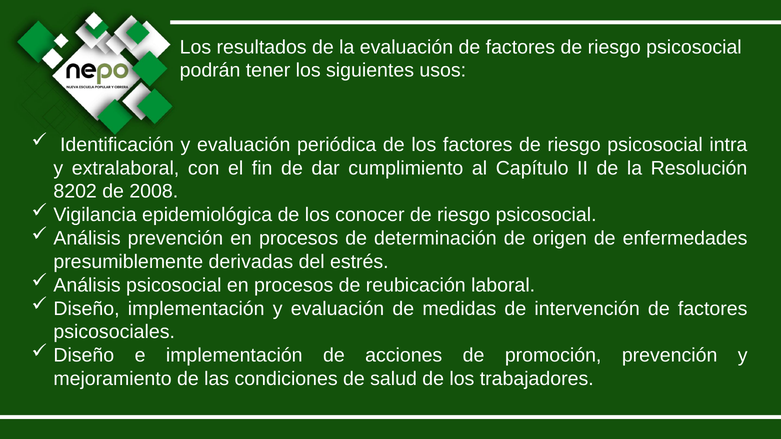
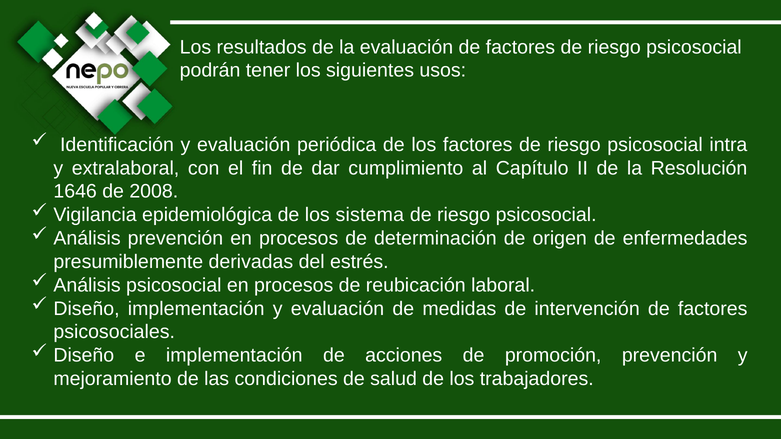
8202: 8202 -> 1646 (75, 192)
conocer: conocer -> sistema (370, 215)
